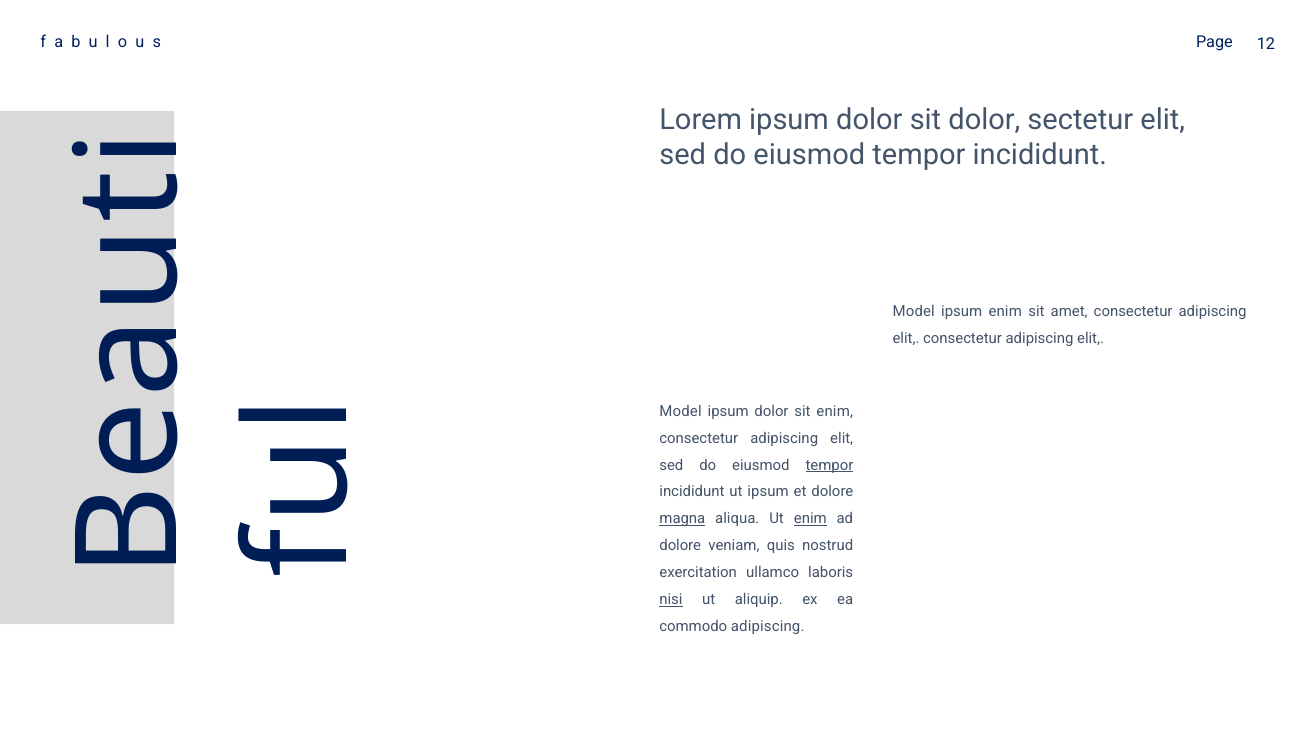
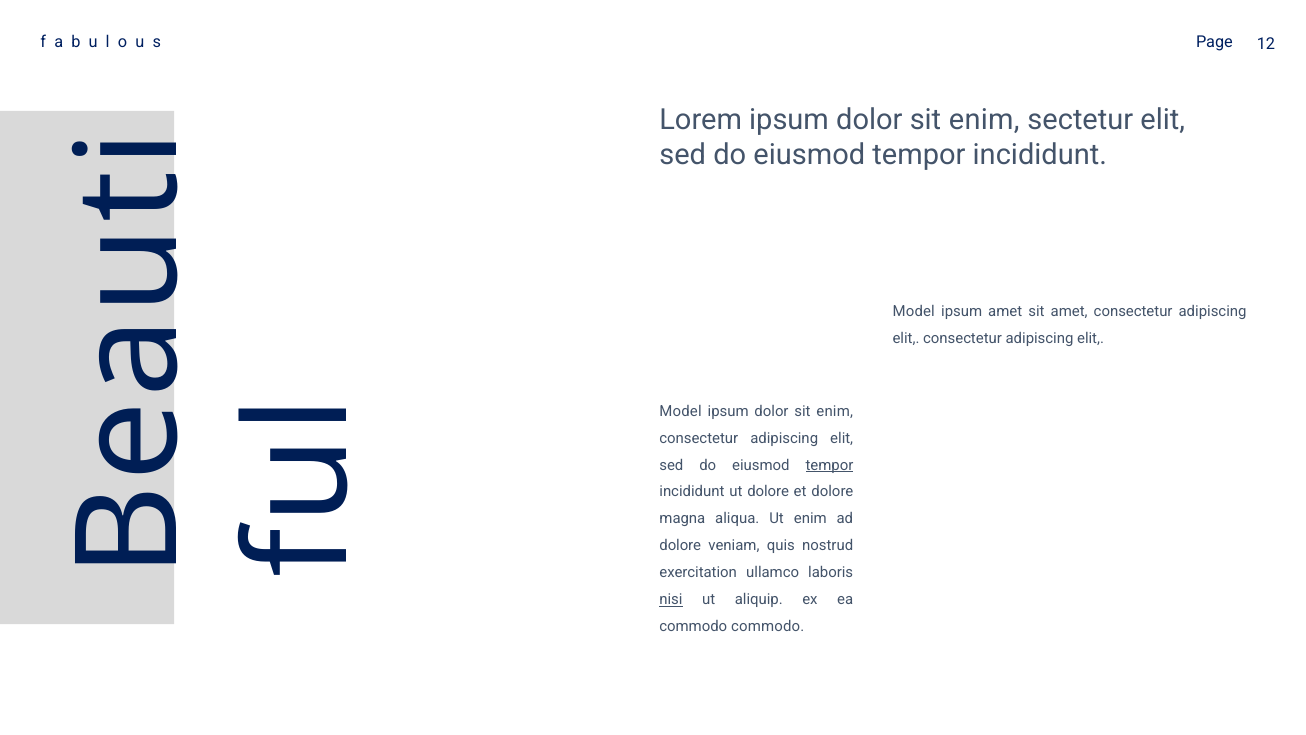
dolor: dolor -> enim (984, 120)
ipsum enim: enim -> amet (1005, 312)
ut ipsum: ipsum -> dolore (768, 492)
magna underline: present -> none (682, 519)
enim underline: present -> none (810, 519)
commodo adipiscing: adipiscing -> commodo (768, 626)
